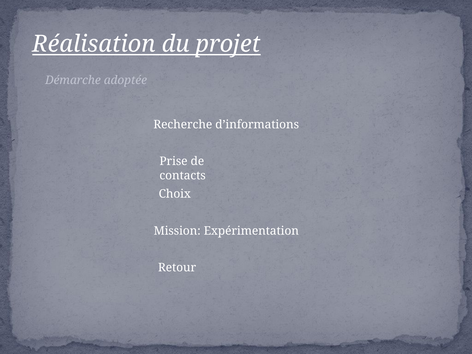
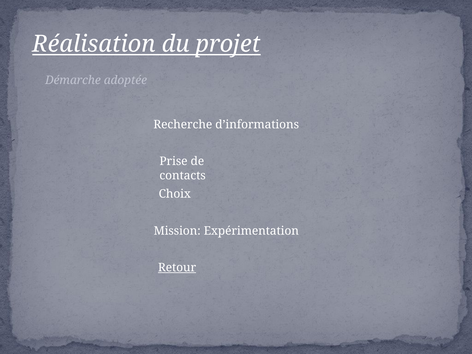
Retour underline: none -> present (177, 268)
